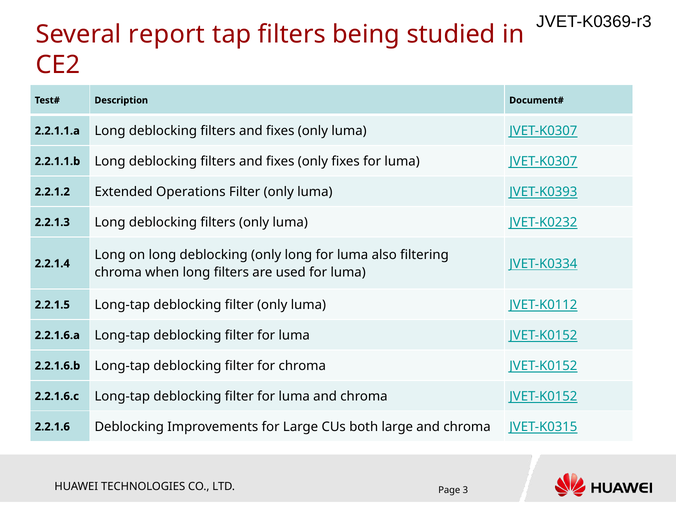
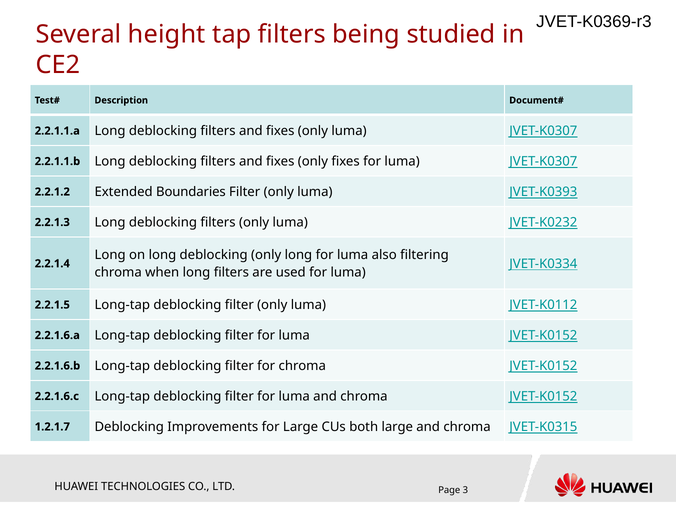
report: report -> height (167, 34)
Operations: Operations -> Boundaries (191, 192)
2.2.1.6: 2.2.1.6 -> 1.2.1.7 (52, 427)
